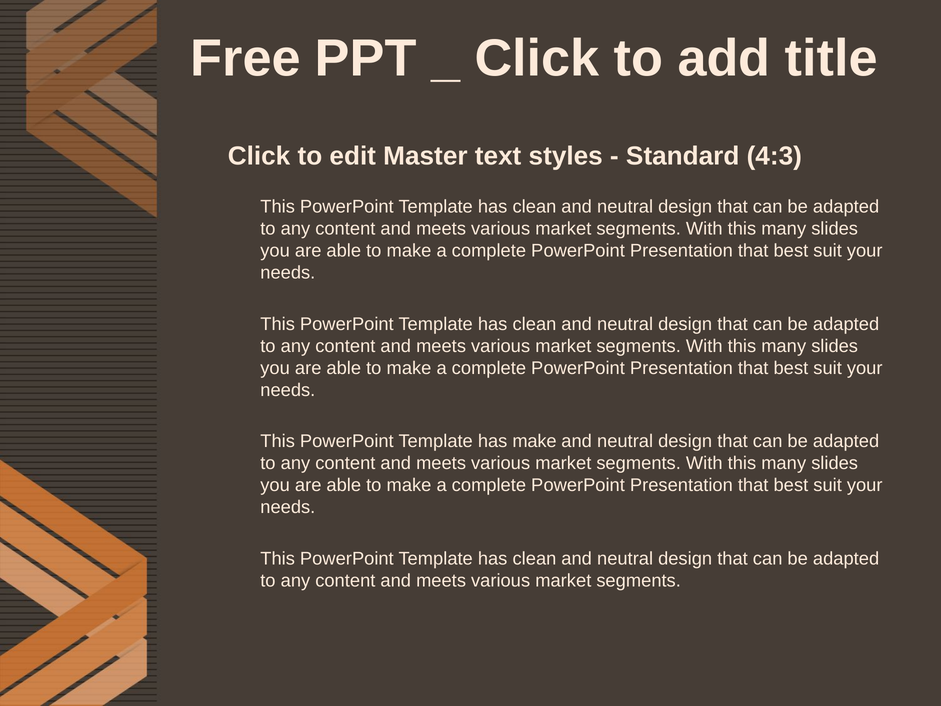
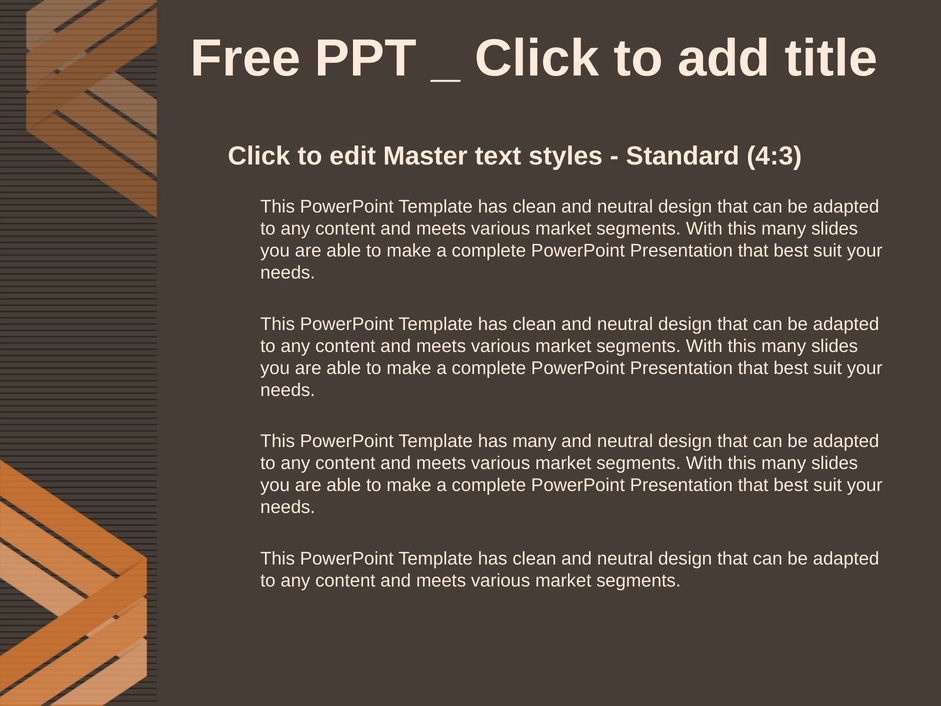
has make: make -> many (535, 441)
